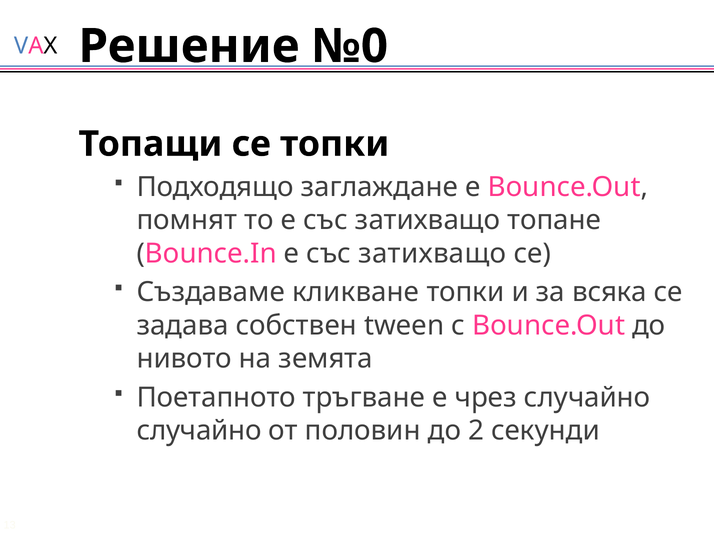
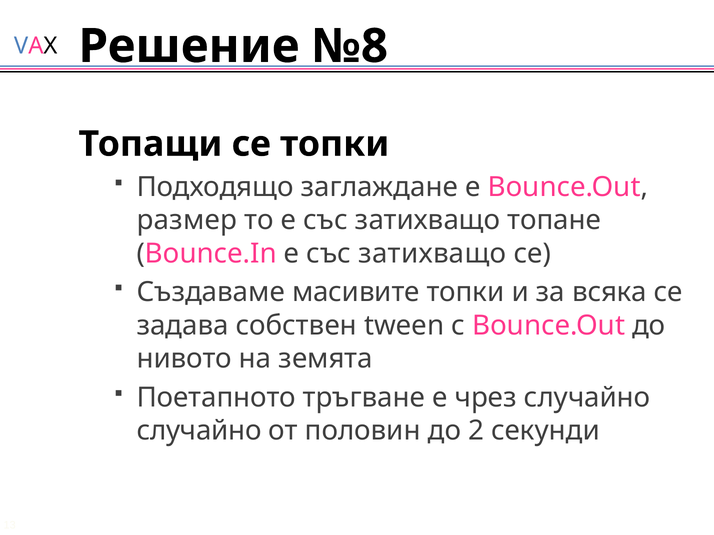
№0: №0 -> №8 (350, 46)
помнят: помнят -> размер (187, 220)
кликване: кликване -> масивите (356, 292)
